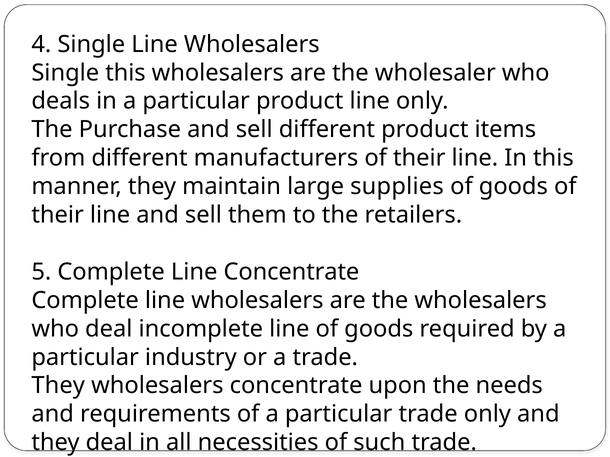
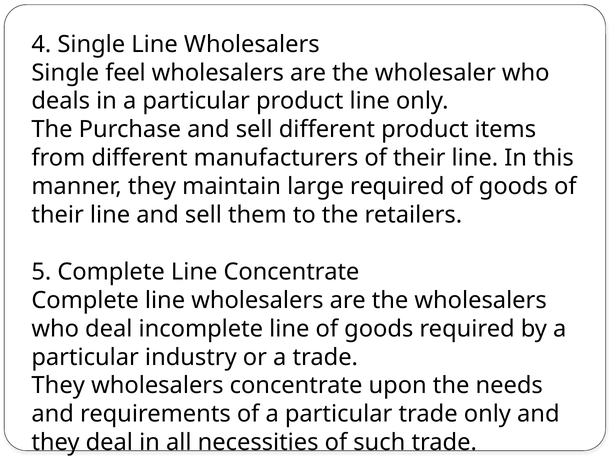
Single this: this -> feel (126, 73)
large supplies: supplies -> required (397, 187)
